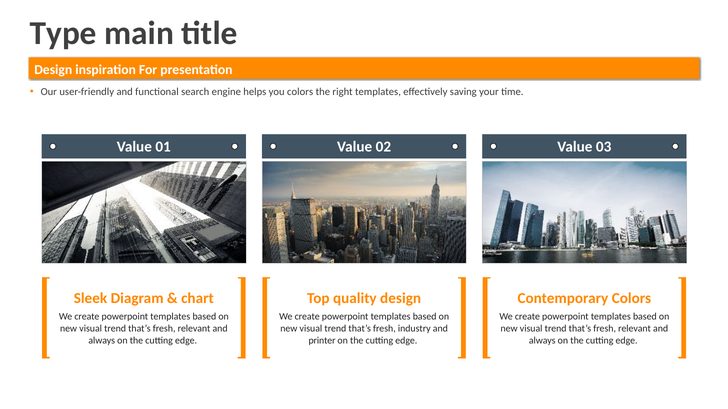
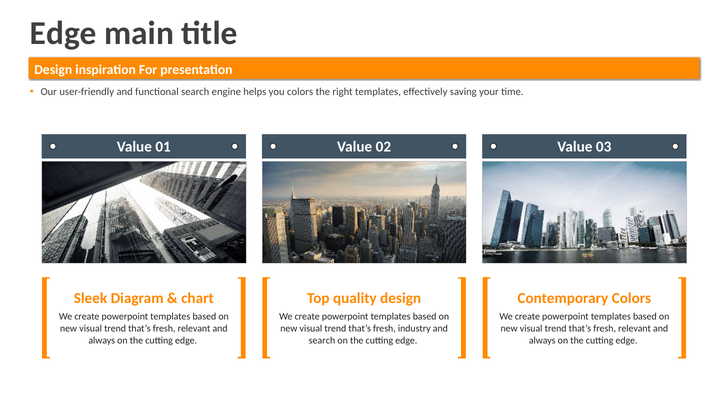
Type: Type -> Edge (63, 33)
printer: printer -> search (322, 341)
